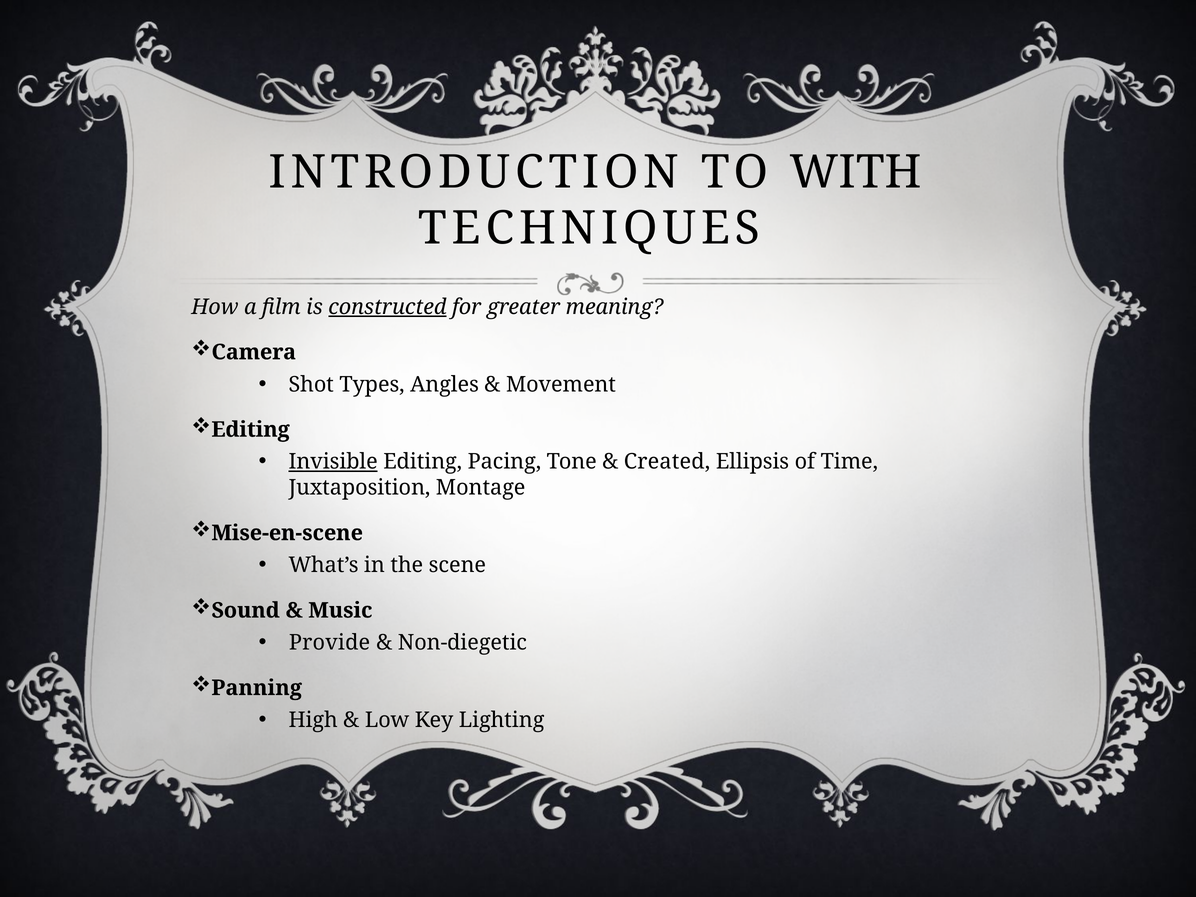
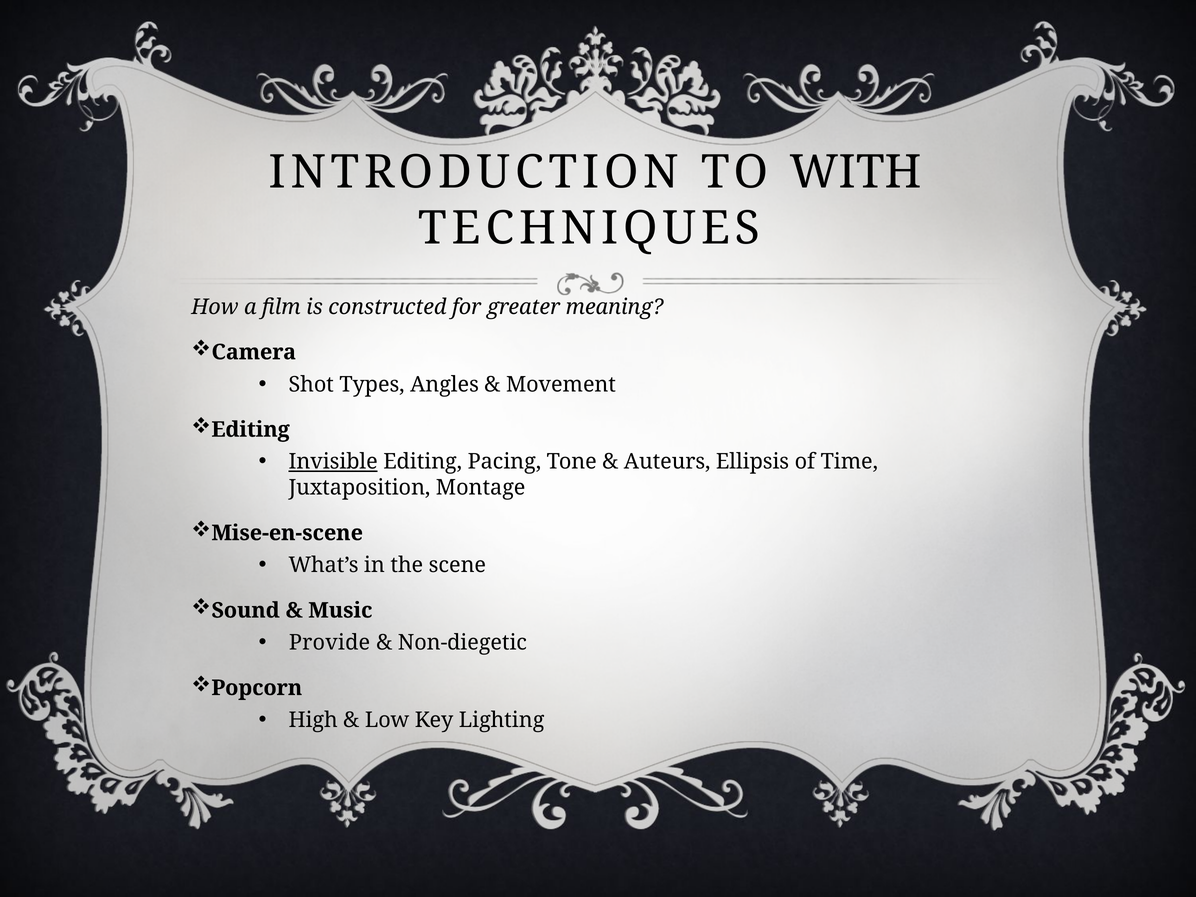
constructed underline: present -> none (387, 307)
Created: Created -> Auteurs (667, 462)
Panning: Panning -> Popcorn (257, 688)
